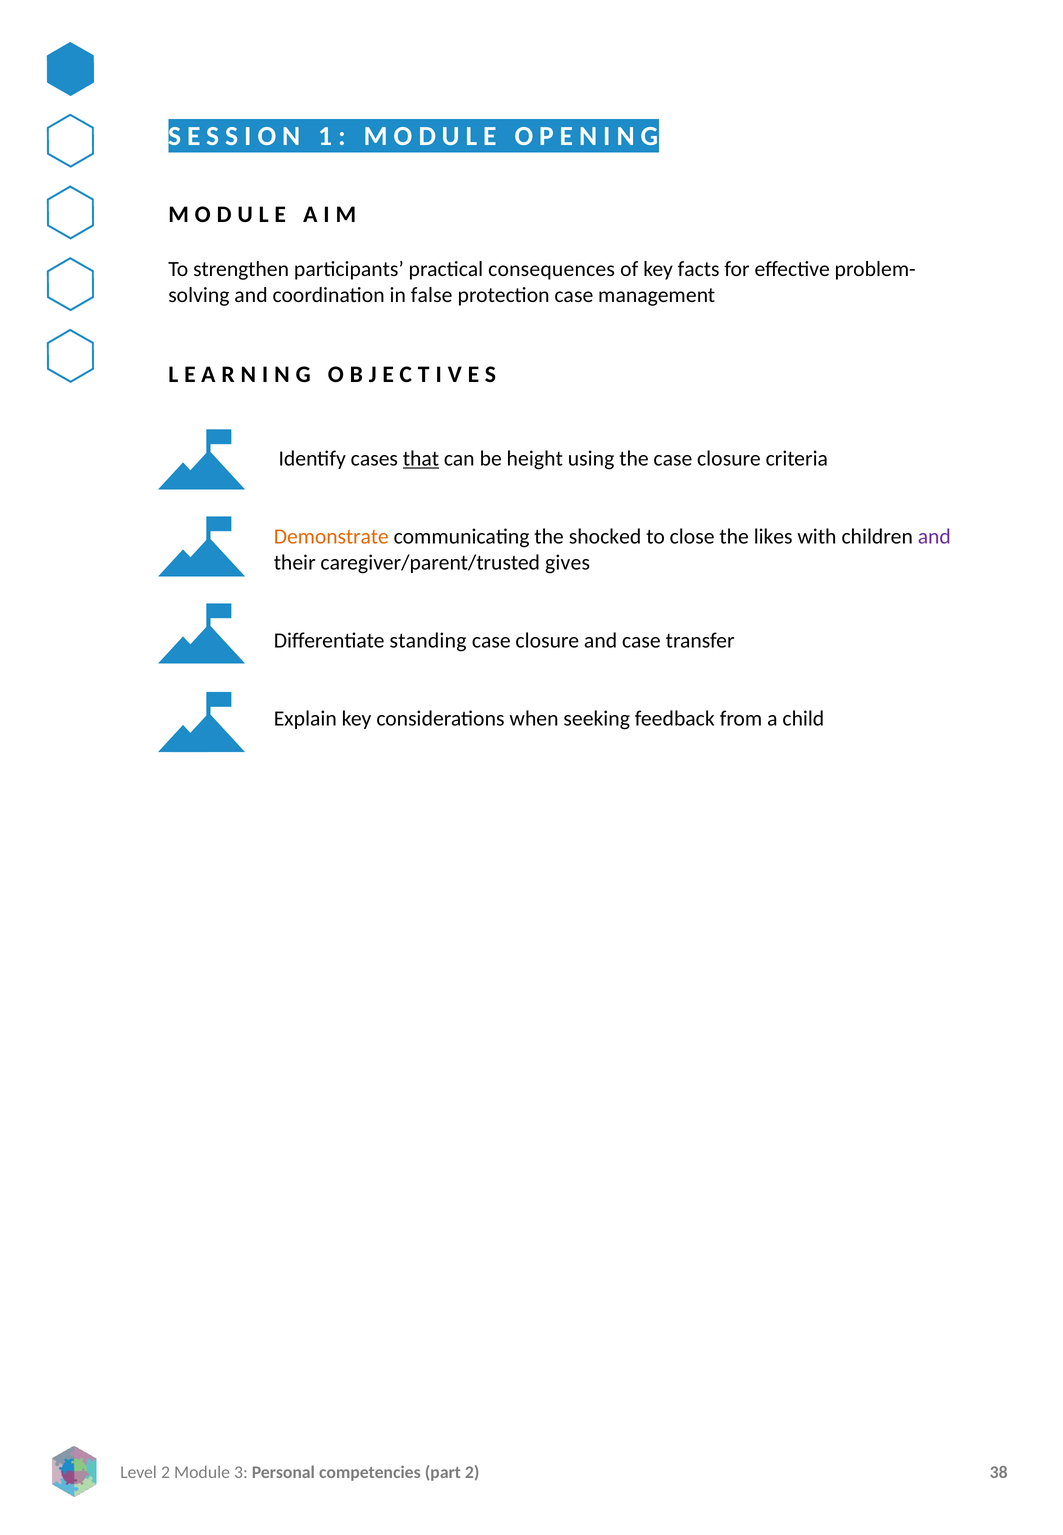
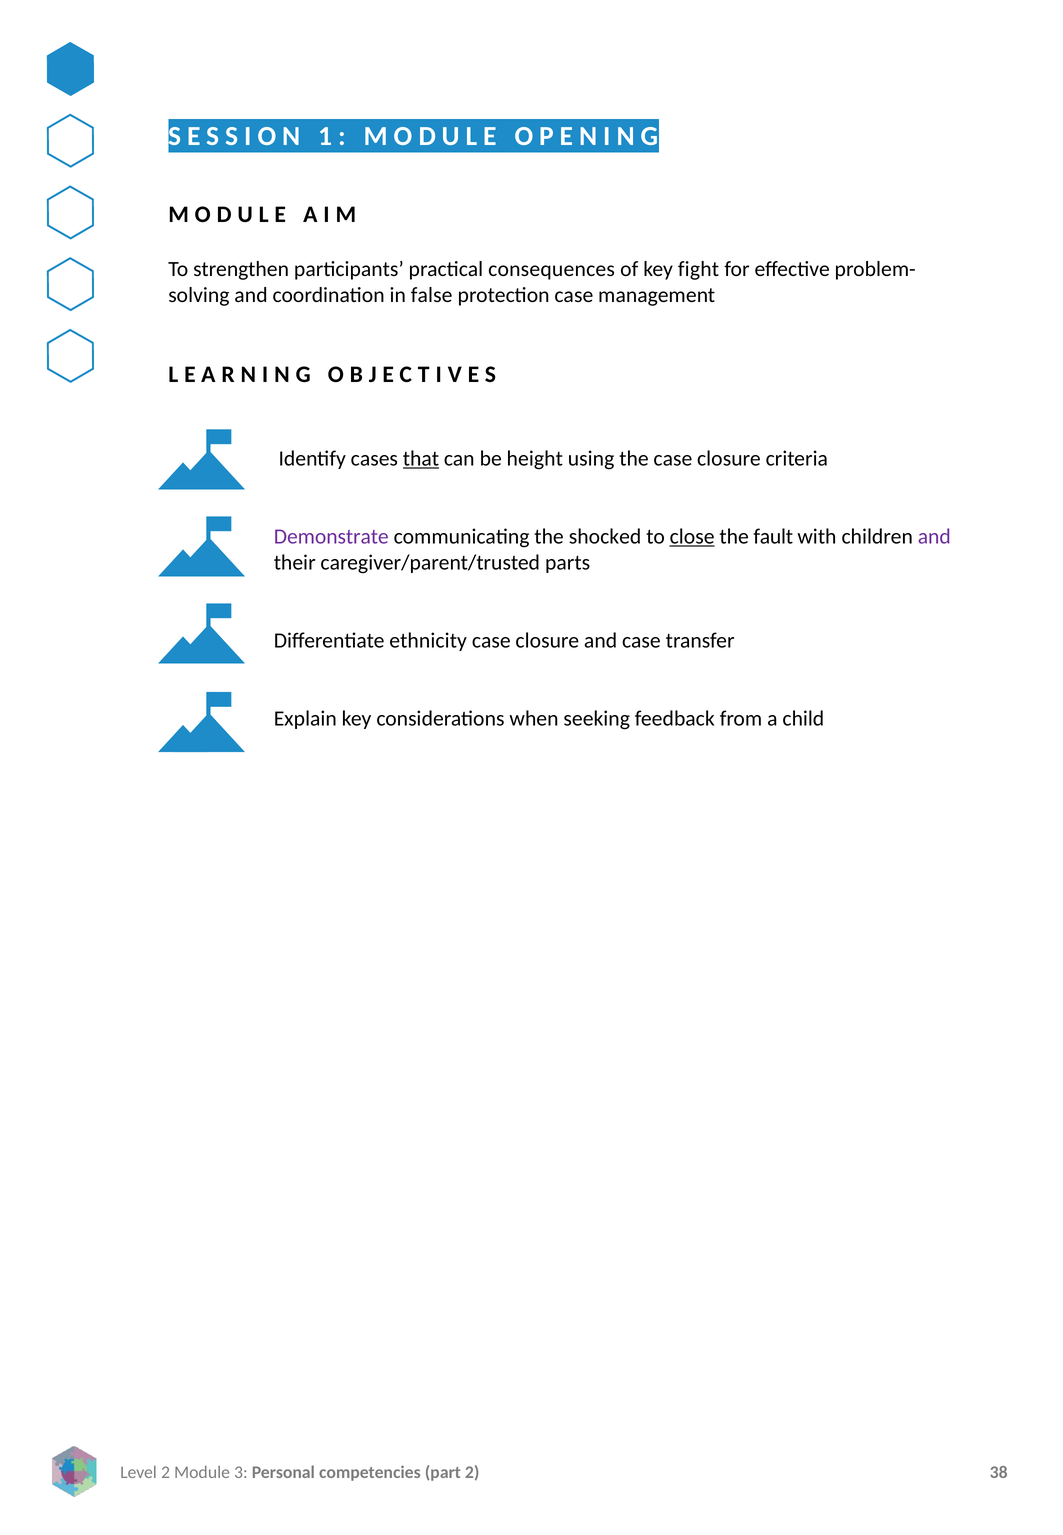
facts: facts -> fight (698, 269)
Demonstrate colour: orange -> purple (331, 537)
close underline: none -> present (692, 537)
likes: likes -> fault (773, 537)
gives: gives -> parts (568, 563)
standing: standing -> ethnicity (428, 641)
